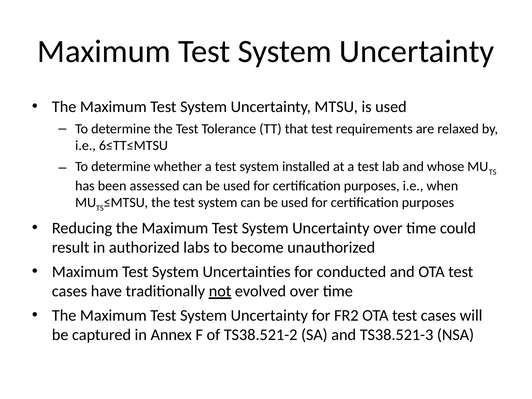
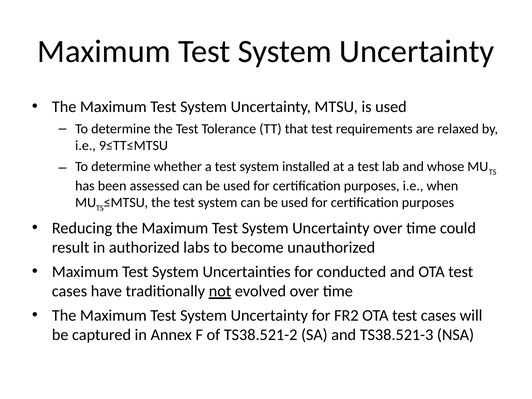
6≤TT≤MTSU: 6≤TT≤MTSU -> 9≤TT≤MTSU (133, 146)
